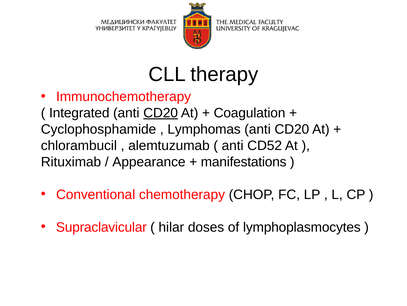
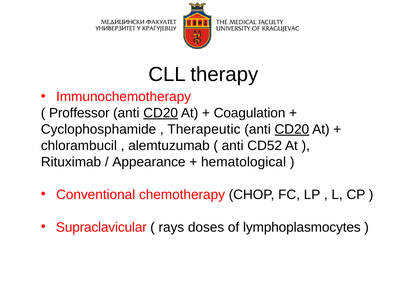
Integrated: Integrated -> Proffessor (79, 113)
Lymphomas: Lymphomas -> Therapeutic (204, 129)
CD20 underline: none -> present (292, 129)
manifestations: manifestations -> hematological (244, 162)
hilar: hilar -> rays (171, 227)
